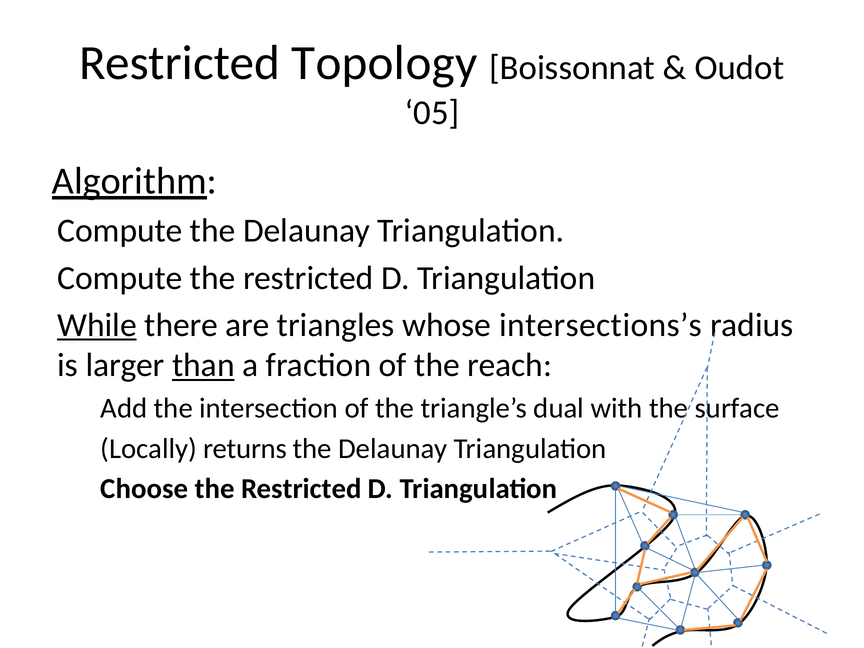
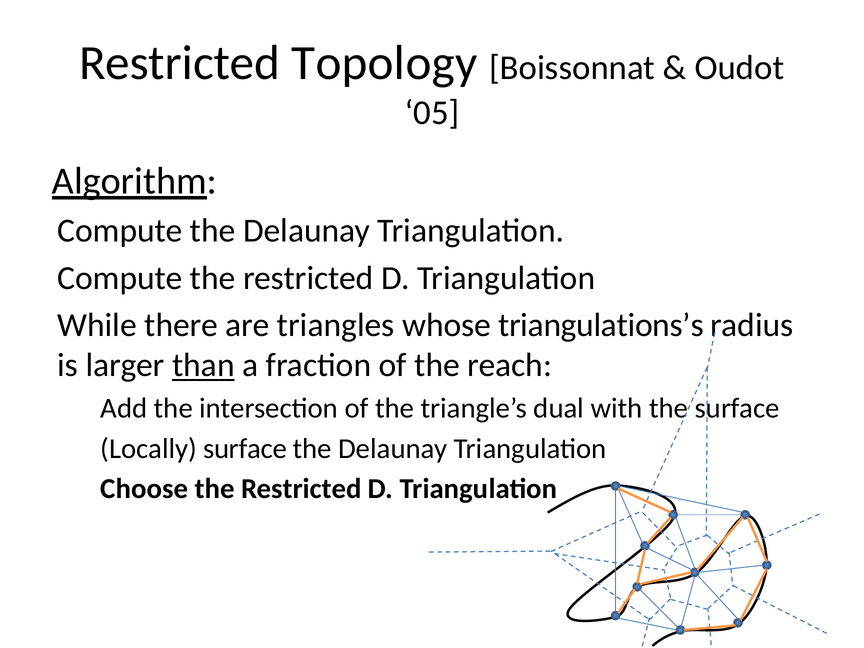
While underline: present -> none (97, 325)
intersections’s: intersections’s -> triangulations’s (601, 325)
Locally returns: returns -> surface (245, 449)
